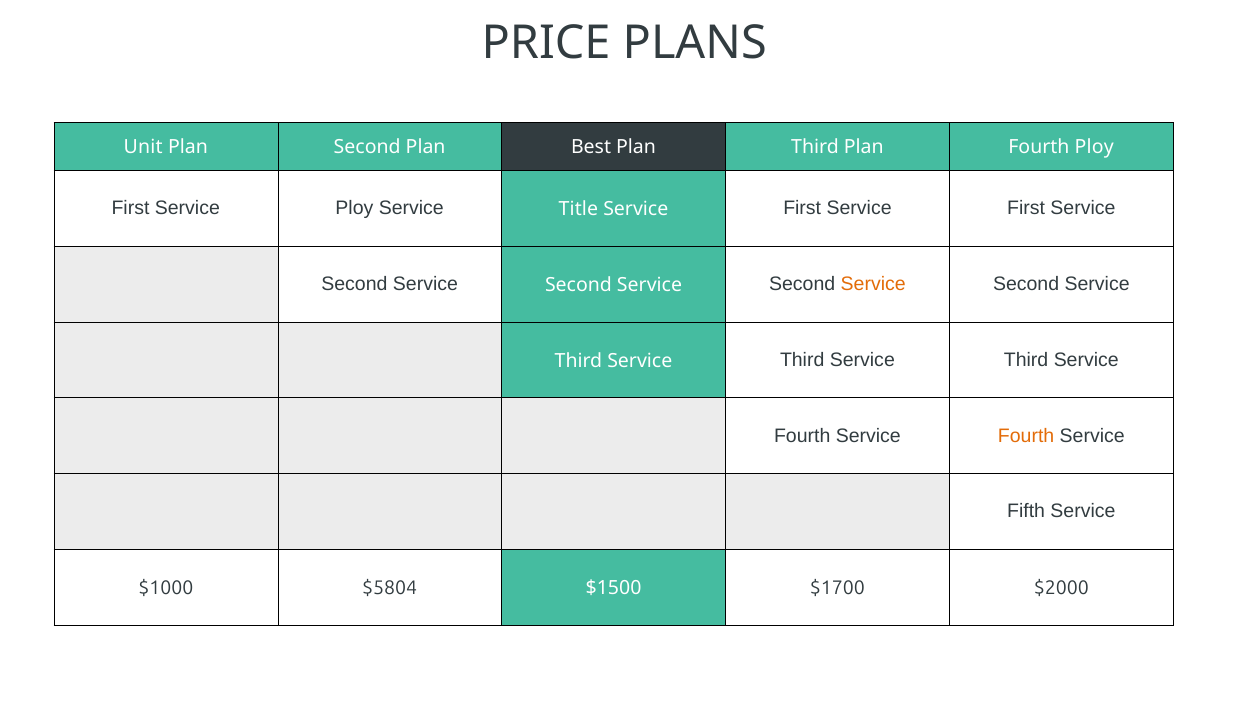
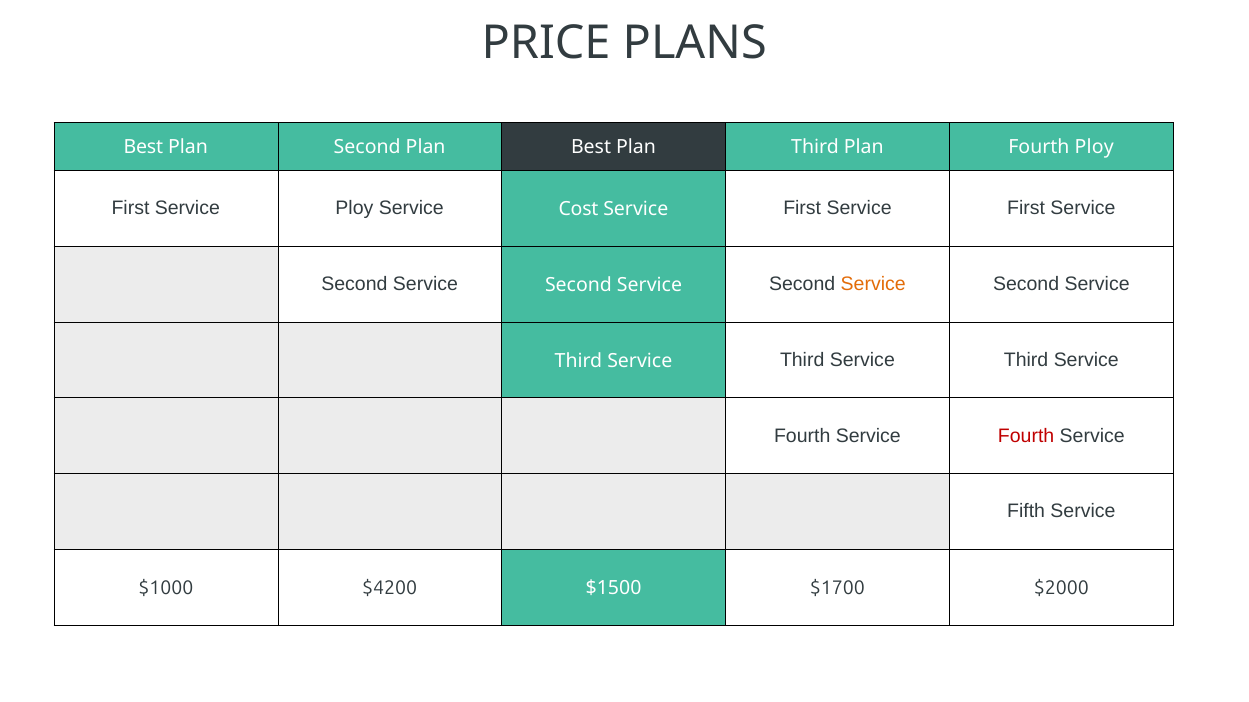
Unit: Unit -> Best (143, 148)
Title: Title -> Cost (579, 209)
Fourth colour: orange -> red (1026, 436)
$5804: $5804 -> $4200 (390, 588)
